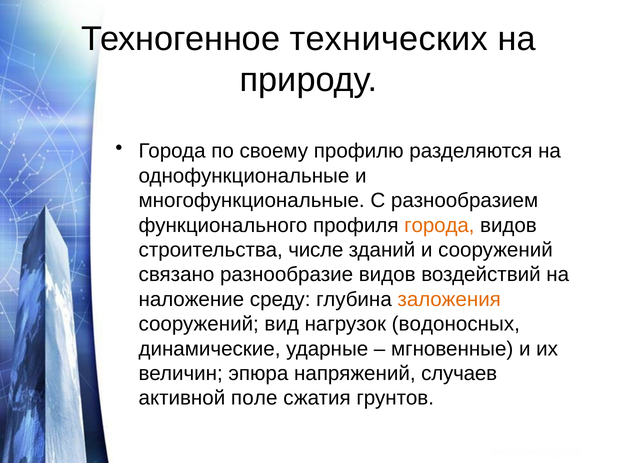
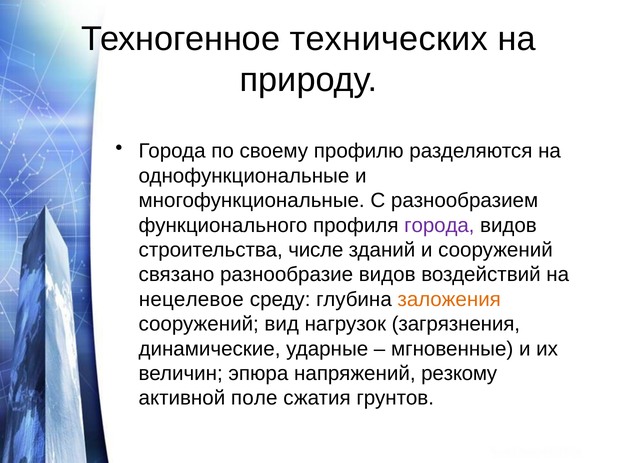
города colour: orange -> purple (439, 225)
наложение: наложение -> нецелевое (191, 299)
водоносных: водоносных -> загрязнения (456, 324)
случаев: случаев -> резкому (459, 373)
